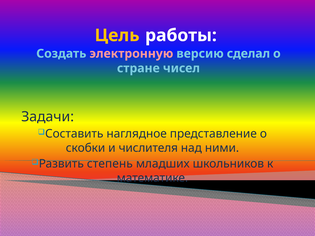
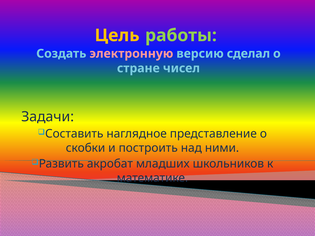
работы colour: white -> light green (181, 35)
числителя: числителя -> построить (148, 148)
степень: степень -> акробат (110, 164)
